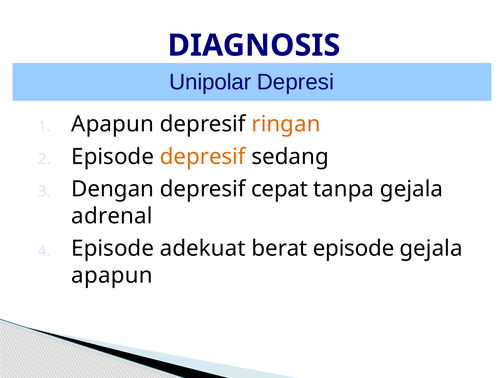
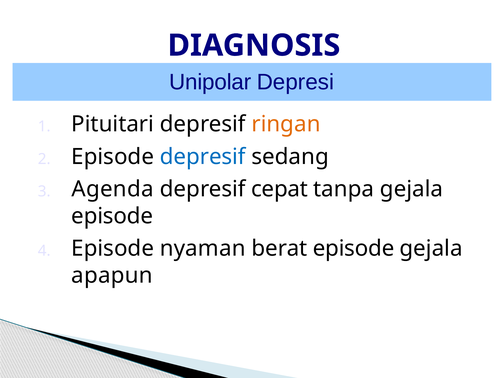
Apapun: Apapun -> Pituitari (113, 124)
depresif colour: orange -> blue (203, 157)
Dengan: Dengan -> Agenda (113, 189)
adrenal: adrenal -> episode (112, 216)
adekuat: adekuat -> nyaman (203, 249)
